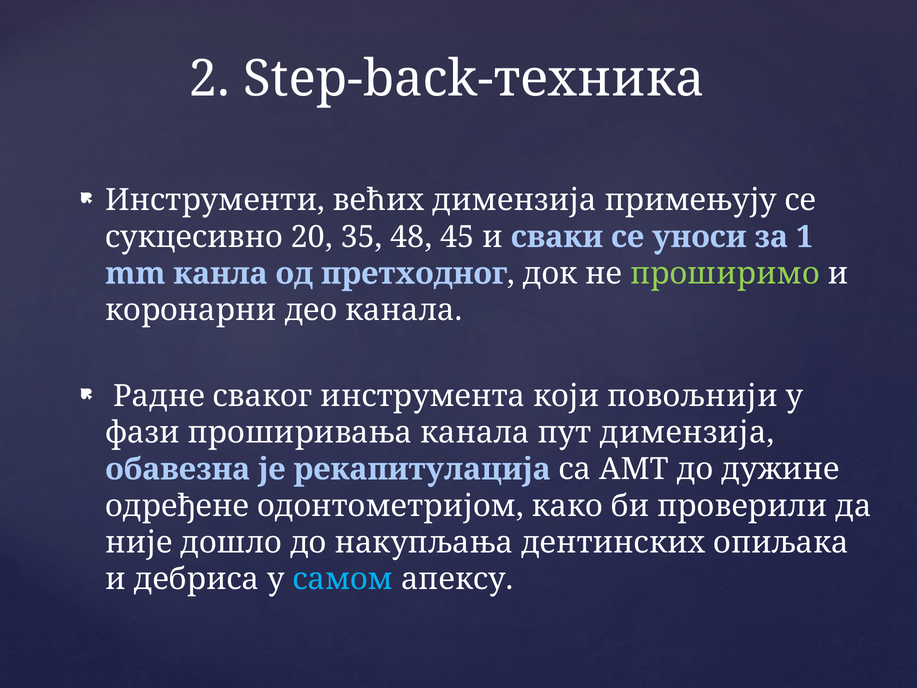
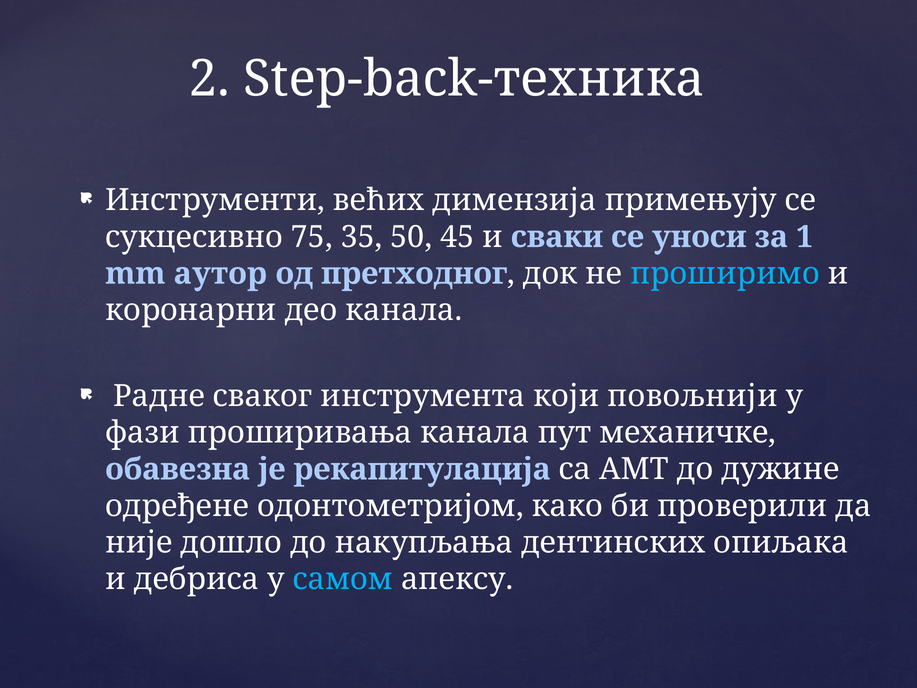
20: 20 -> 75 (312, 237)
48: 48 -> 50 (411, 237)
канла: канла -> аутор (220, 274)
проширимо colour: light green -> light blue (725, 274)
пут димензија: димензија -> механичке (688, 432)
